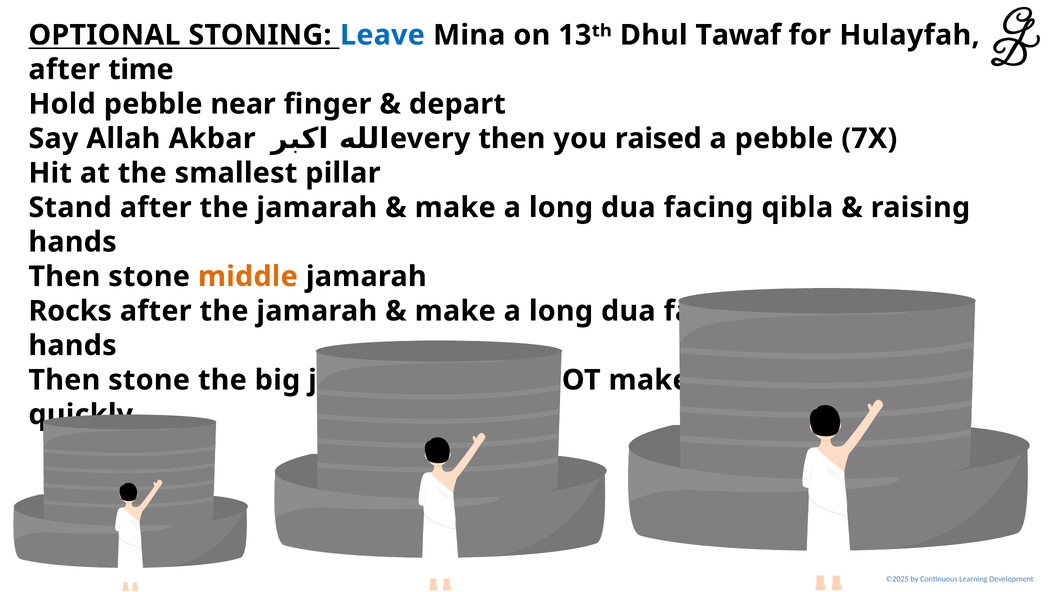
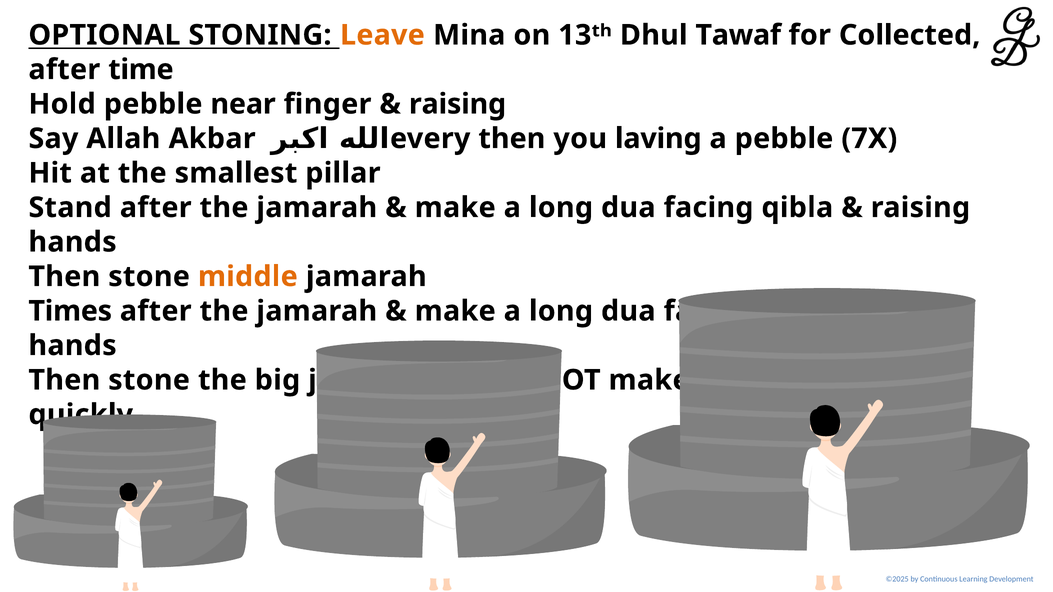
Leave colour: blue -> orange (382, 35)
Hulayfah: Hulayfah -> Collected (910, 35)
depart: depart -> raising (458, 104)
raised: raised -> laving (658, 139)
Rocks: Rocks -> Times (70, 311)
